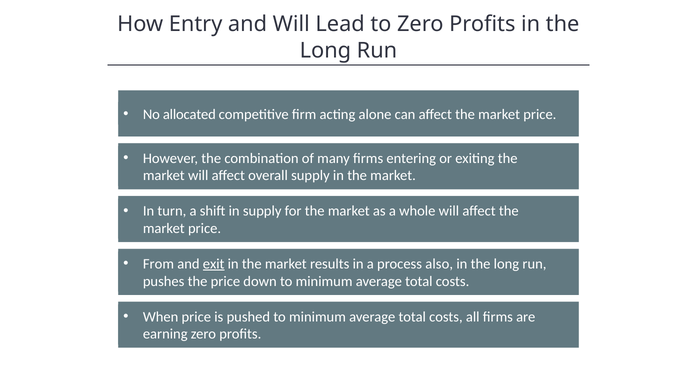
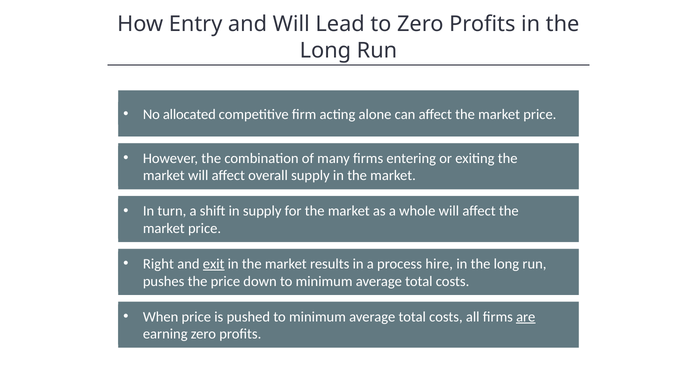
From: From -> Right (158, 264)
also: also -> hire (439, 264)
are underline: none -> present (526, 317)
